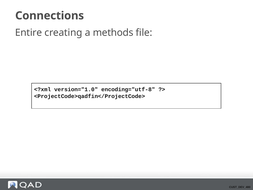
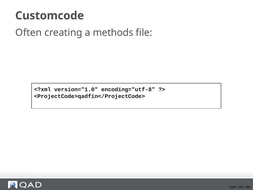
Connections: Connections -> Customcode (50, 16)
Entire: Entire -> Often (29, 33)
